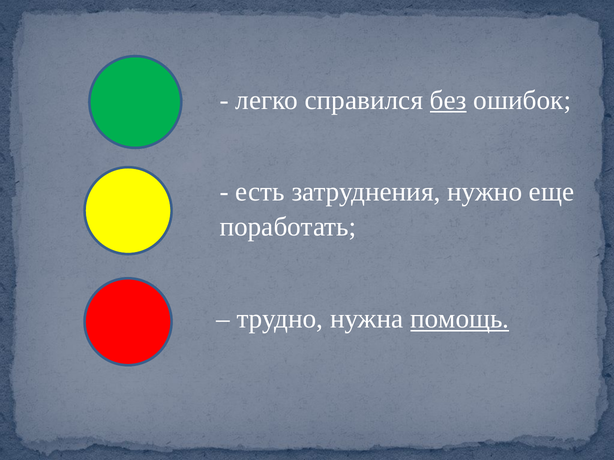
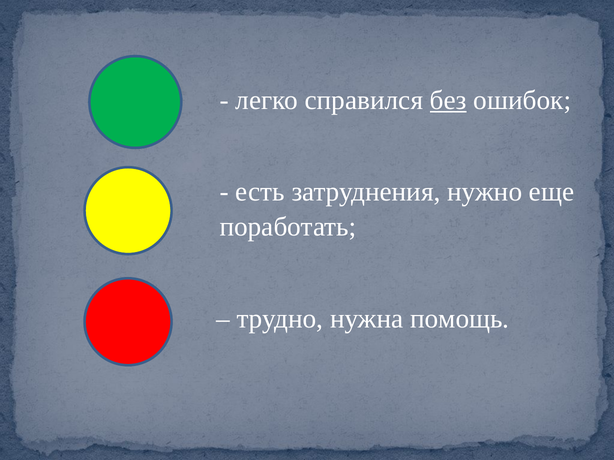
помощь underline: present -> none (460, 319)
